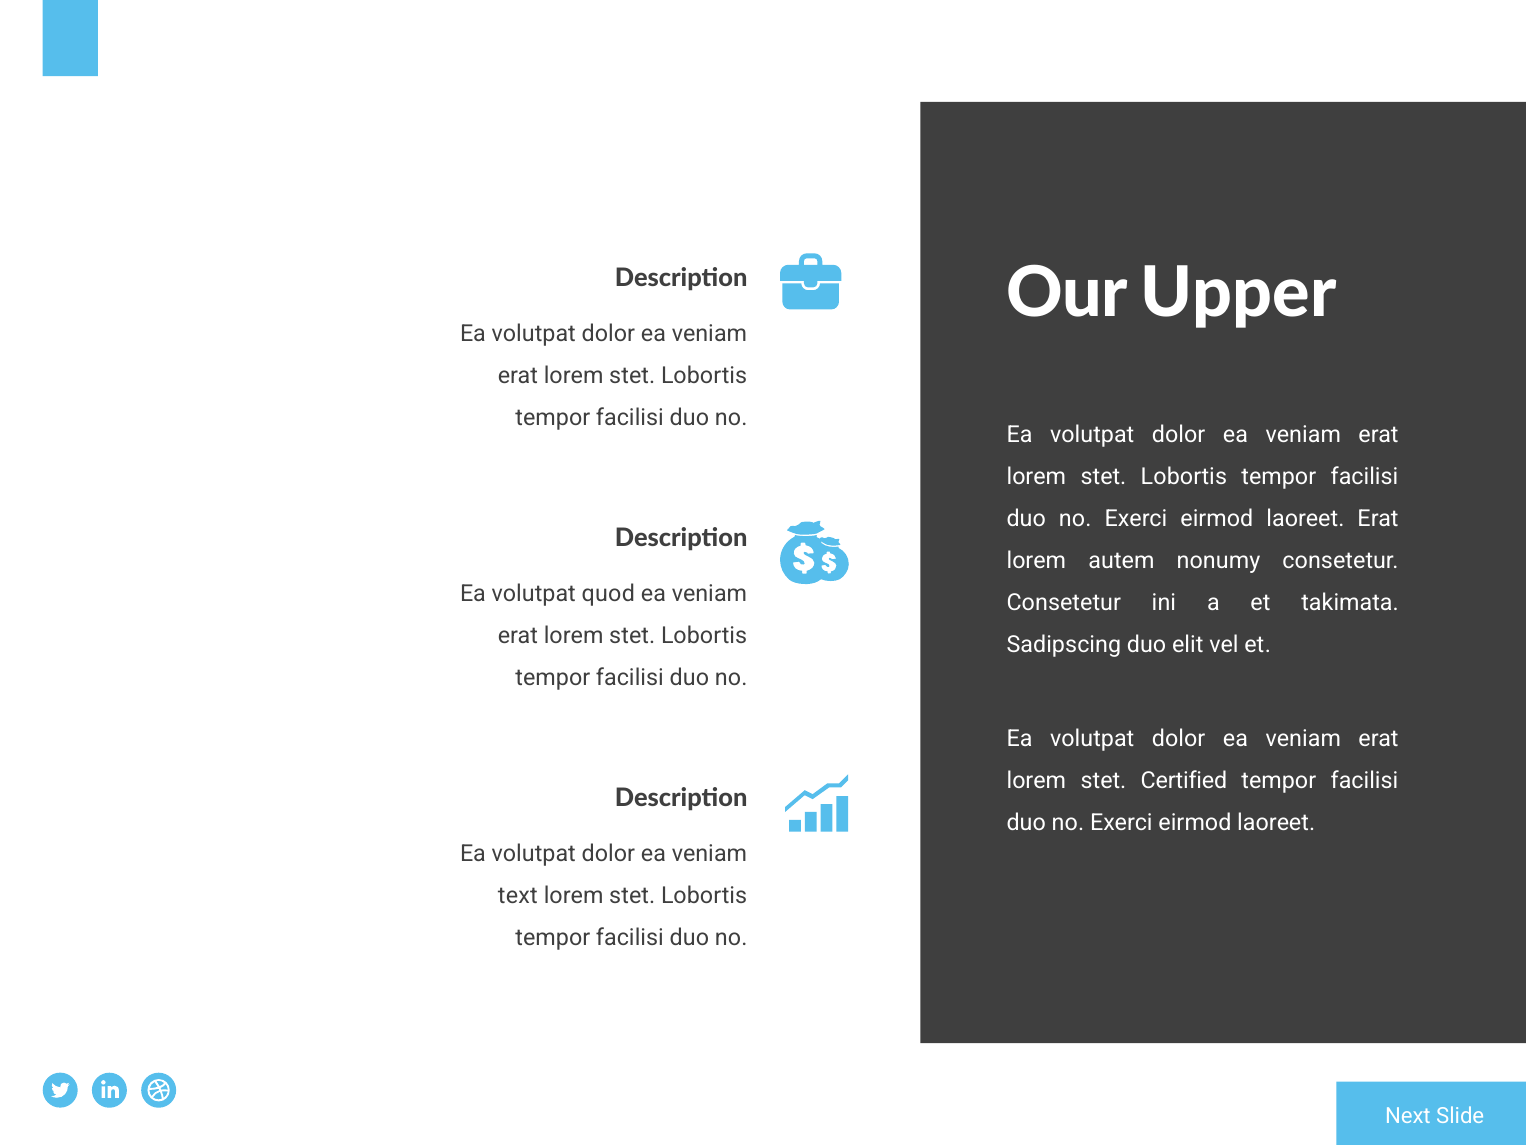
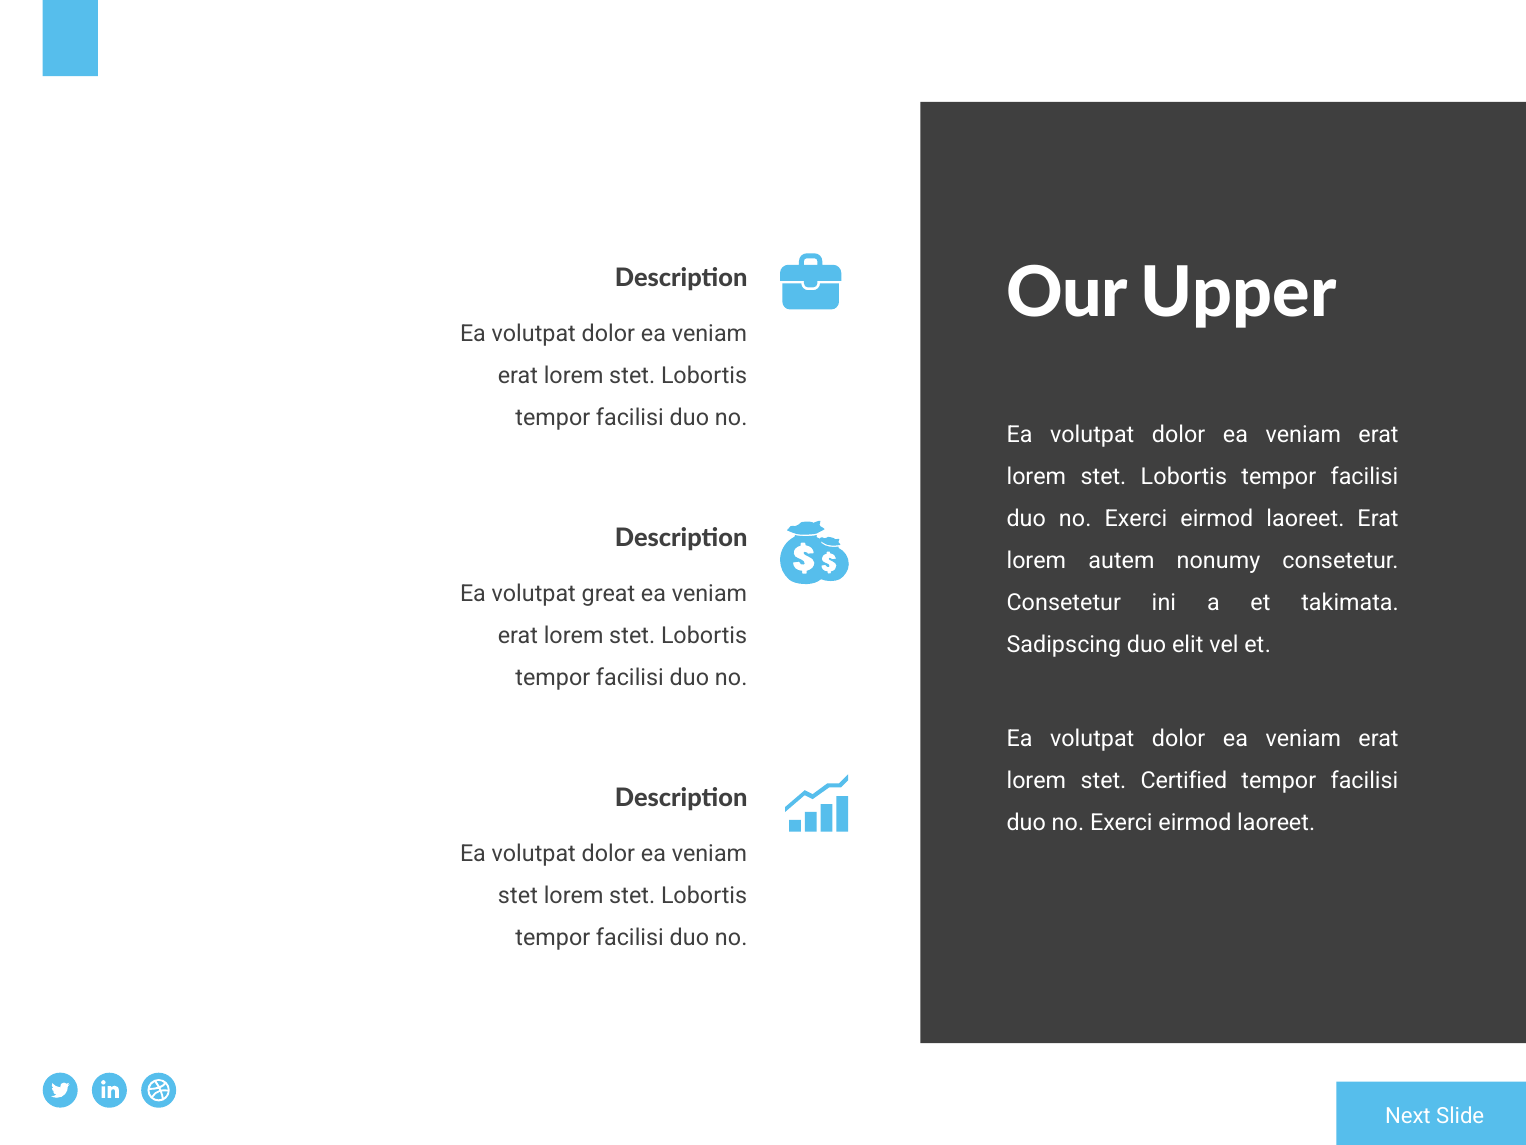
quod: quod -> great (608, 594)
text: text -> stet (518, 896)
